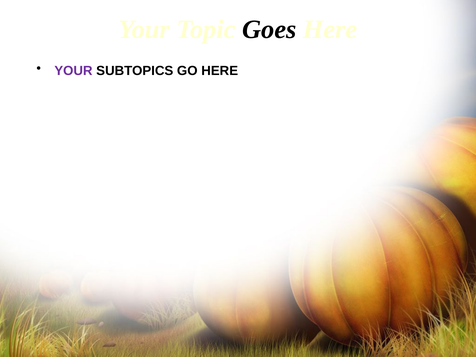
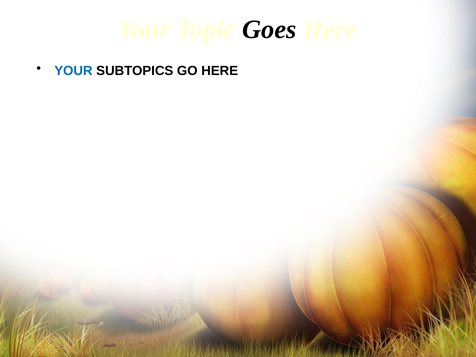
YOUR colour: purple -> blue (73, 71)
